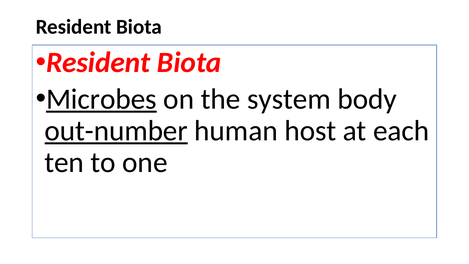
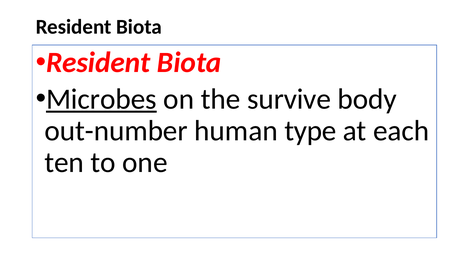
system: system -> survive (289, 99)
out-number underline: present -> none (116, 131)
host: host -> type (310, 131)
